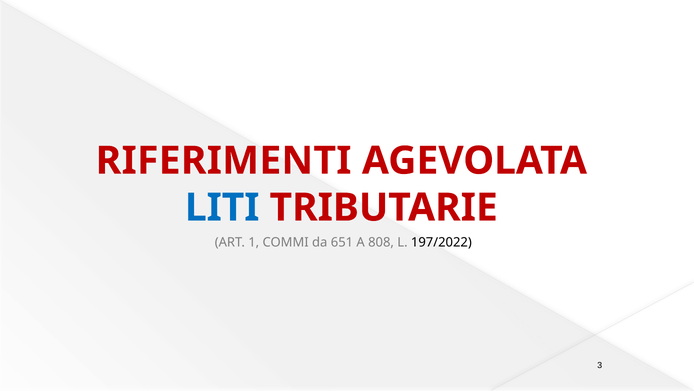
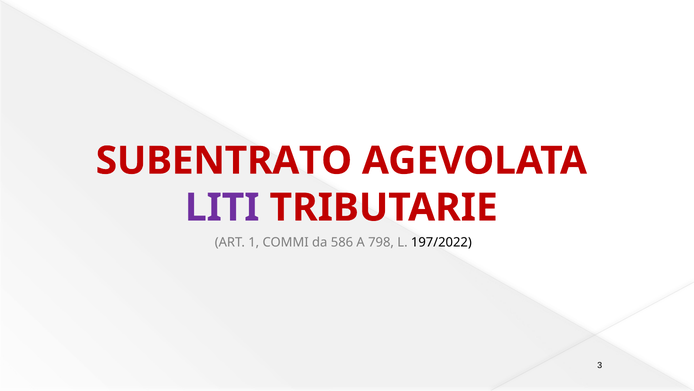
RIFERIMENTI: RIFERIMENTI -> SUBENTRATO (224, 161)
LITI colour: blue -> purple (222, 207)
651: 651 -> 586 (342, 242)
808: 808 -> 798 (381, 242)
